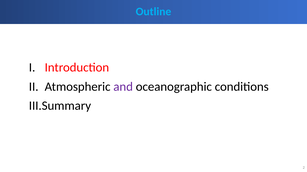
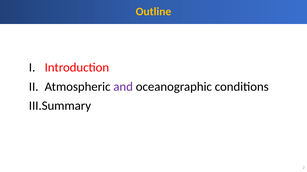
Outline colour: light blue -> yellow (153, 12)
